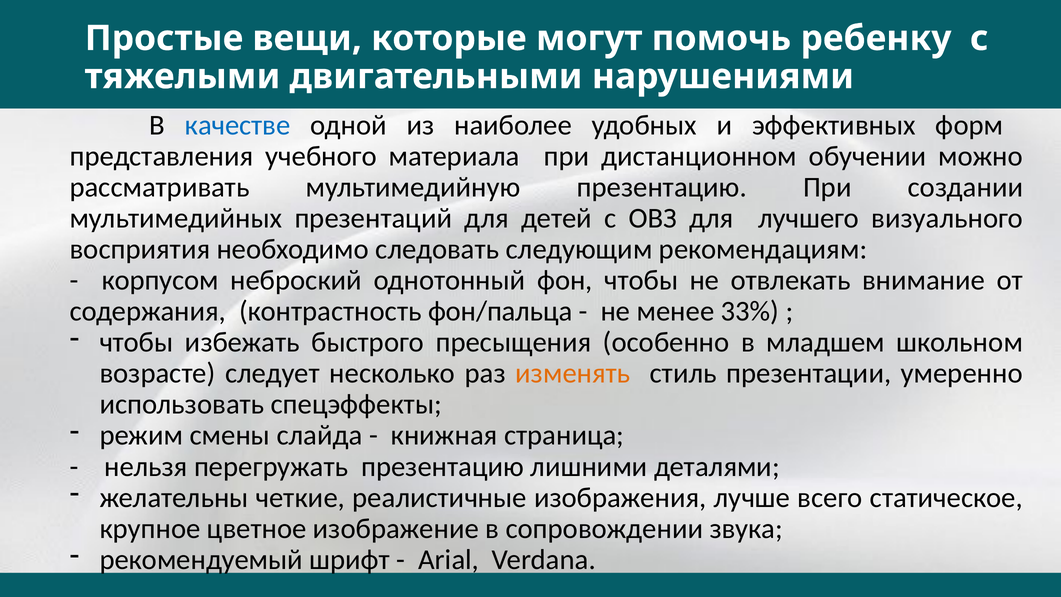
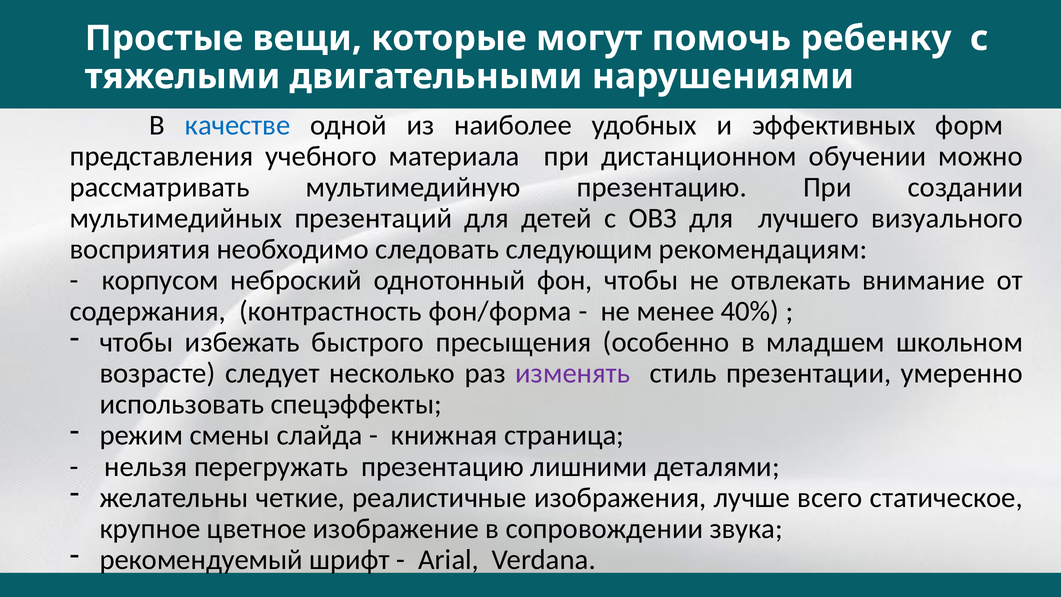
фон/пальца: фон/пальца -> фон/форма (500, 311)
33%: 33% -> 40% (750, 311)
изменять colour: orange -> purple (573, 373)
